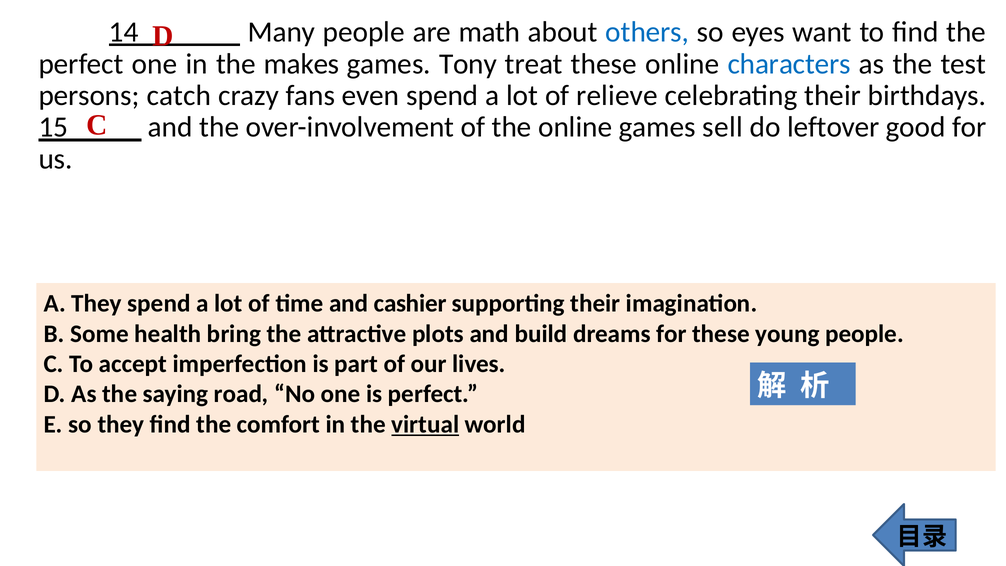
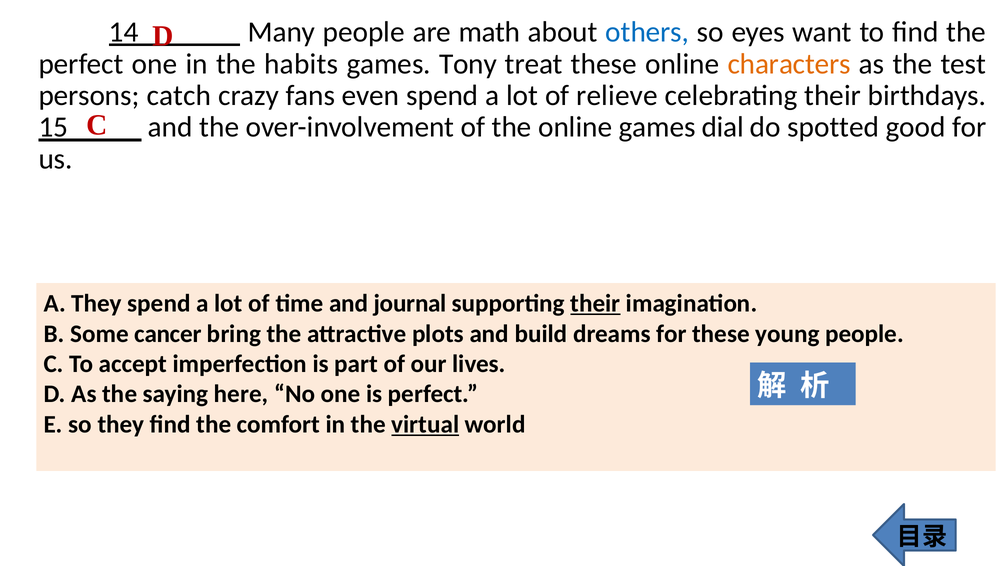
makes: makes -> habits (301, 64)
characters colour: blue -> orange (789, 64)
sell: sell -> dial (723, 127)
leftover: leftover -> spotted (833, 127)
cashier: cashier -> journal (410, 304)
their underline: none -> present (595, 304)
health: health -> cancer (168, 334)
road: road -> here (241, 394)
